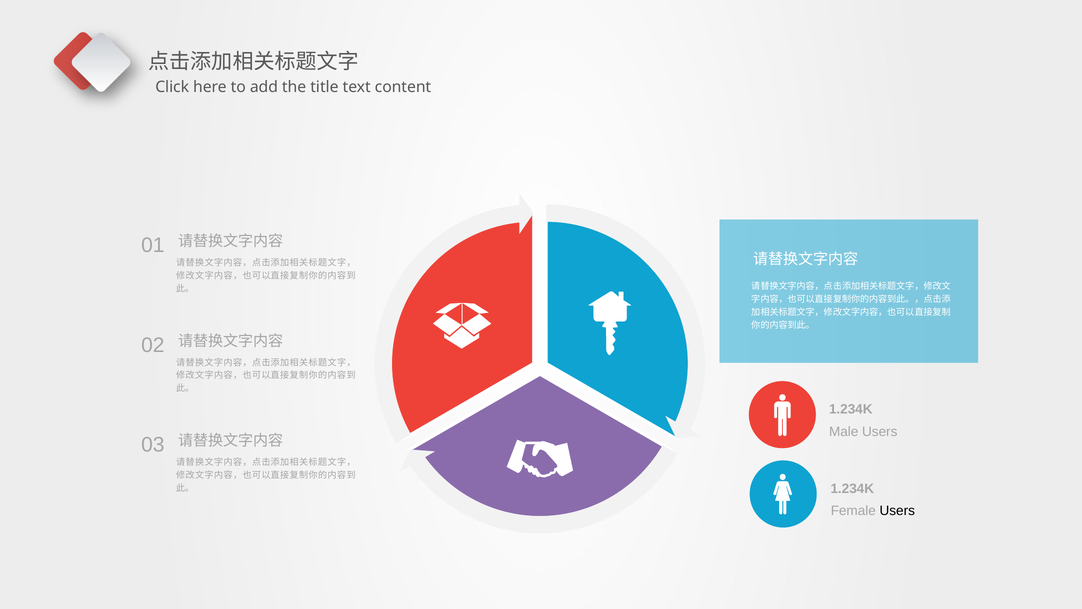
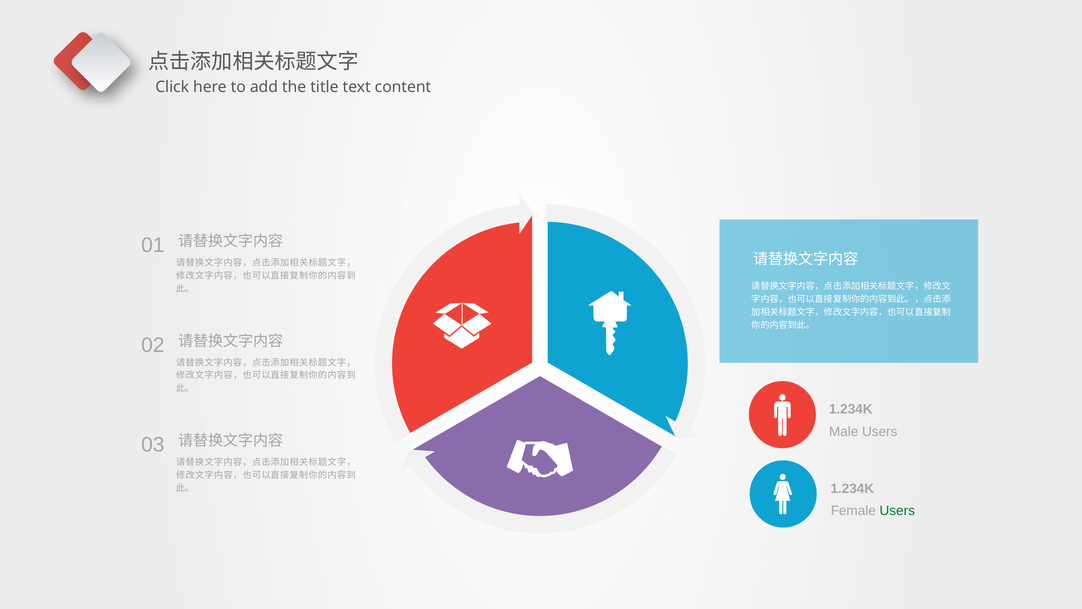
Users colour: black -> green (897, 511)
